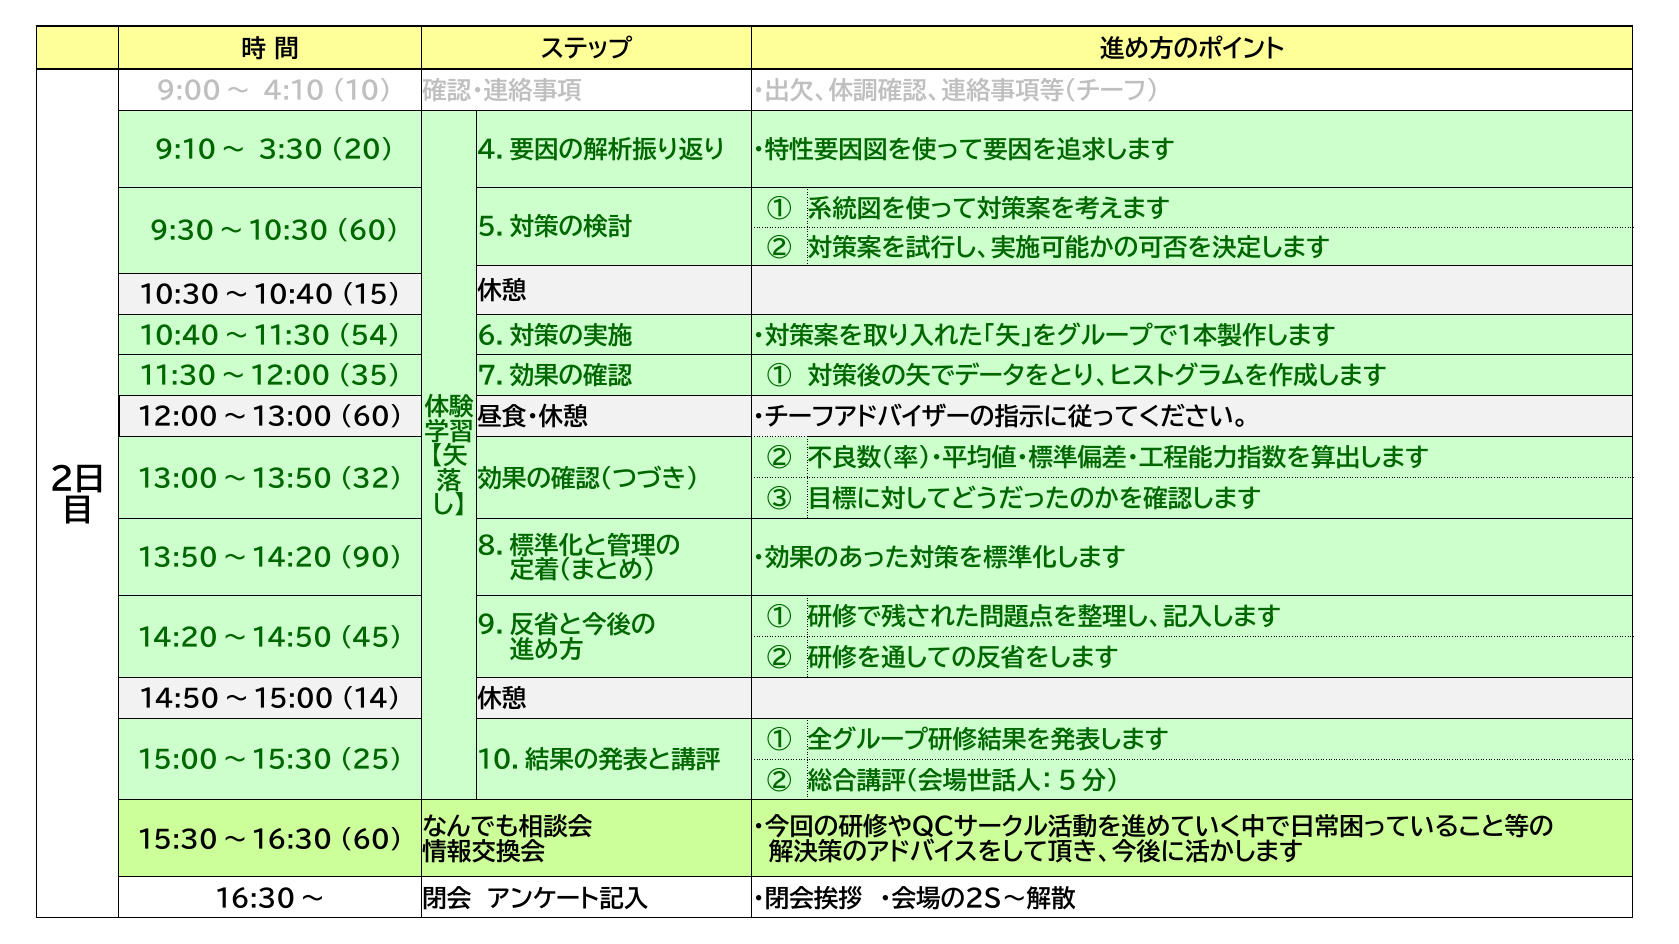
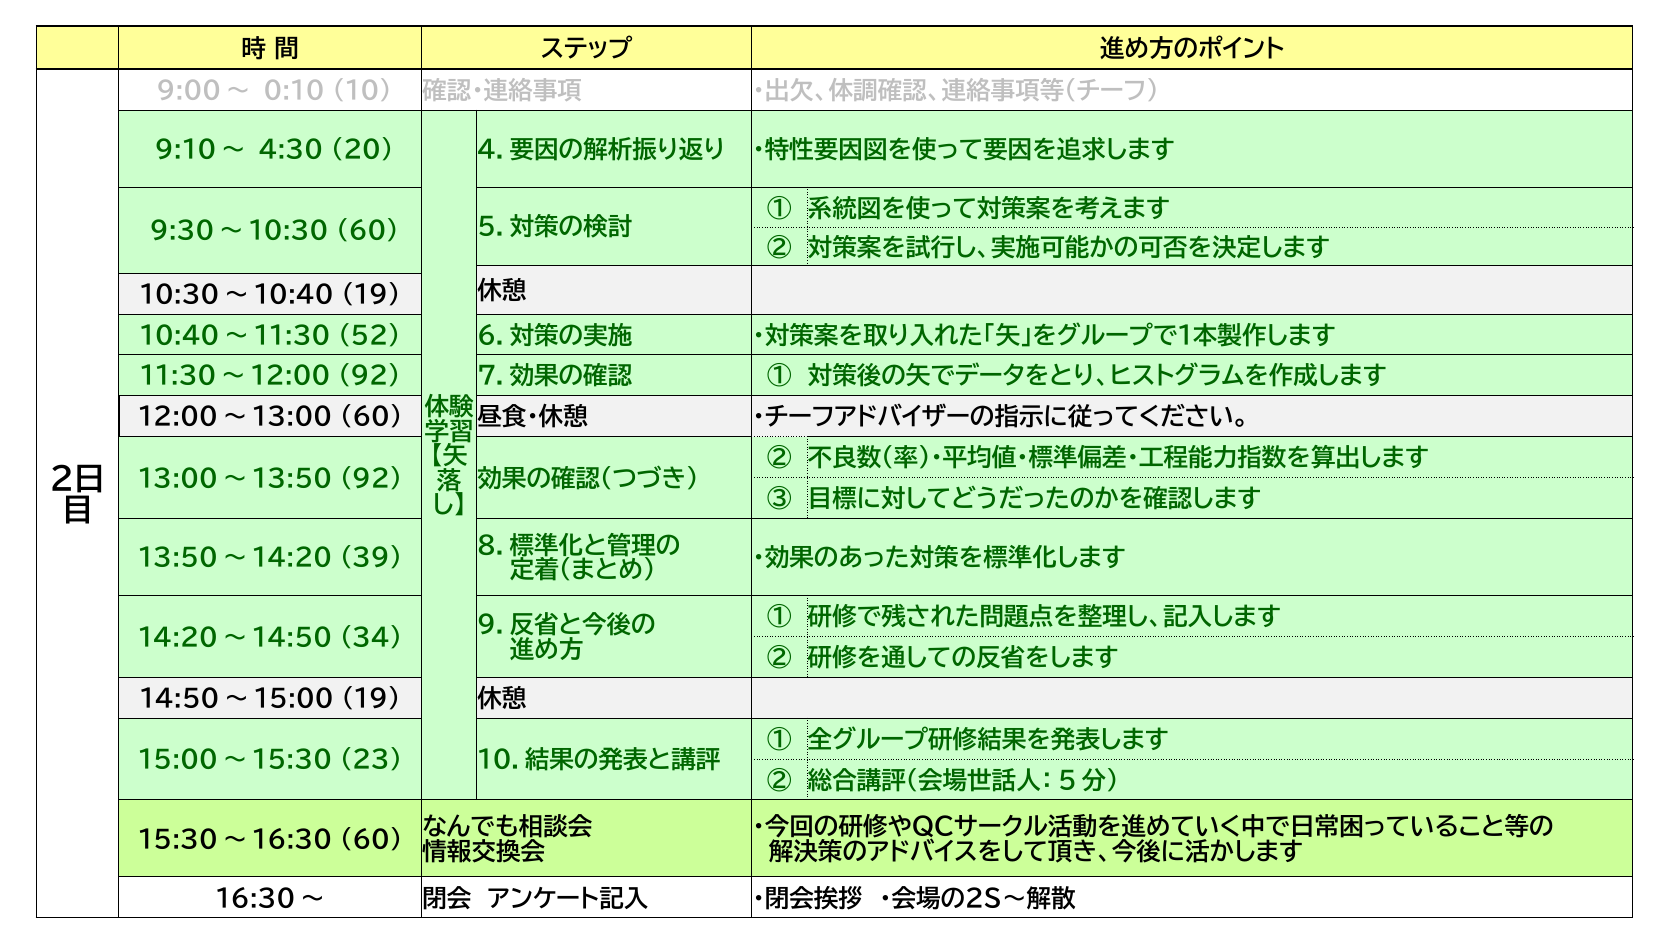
4:10: 4:10 -> 0:10 (294, 91)
3:30: 3:30 -> 4:30 (291, 150)
10:30～10:40 15: 15 -> 19 (371, 295)
54: 54 -> 52 (369, 336)
11:30～12:00 35: 35 -> 92 (369, 377)
13:00～13:50 32: 32 -> 92 (371, 479)
90: 90 -> 39 (371, 559)
45: 45 -> 34 (371, 638)
14:50～15:00 14: 14 -> 19 (371, 700)
25: 25 -> 23 (371, 761)
